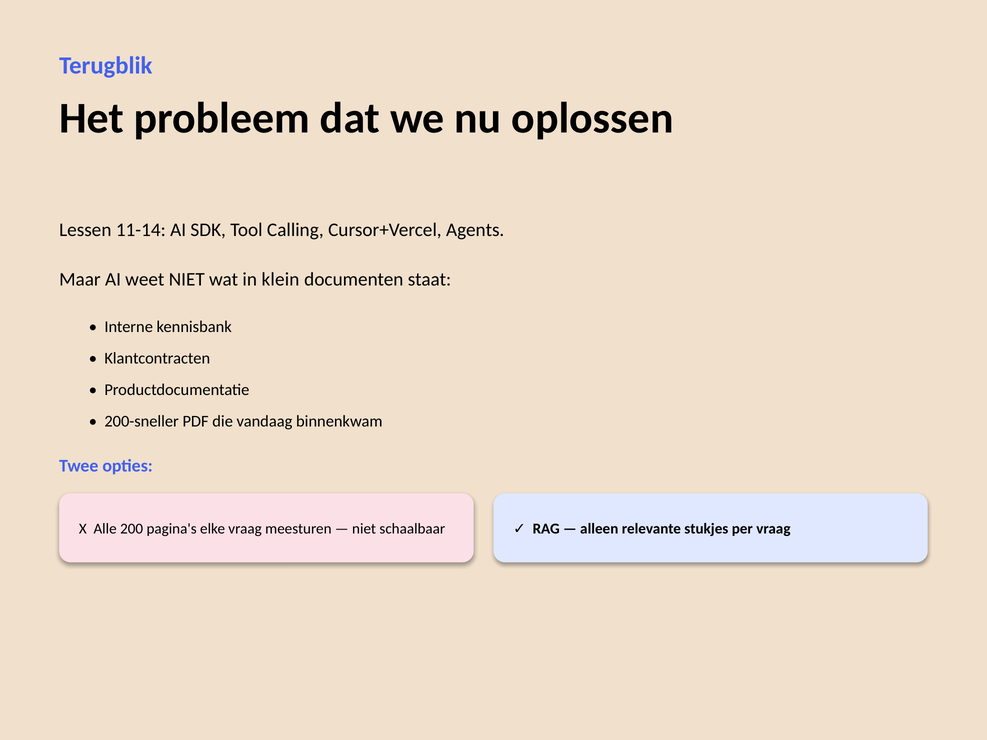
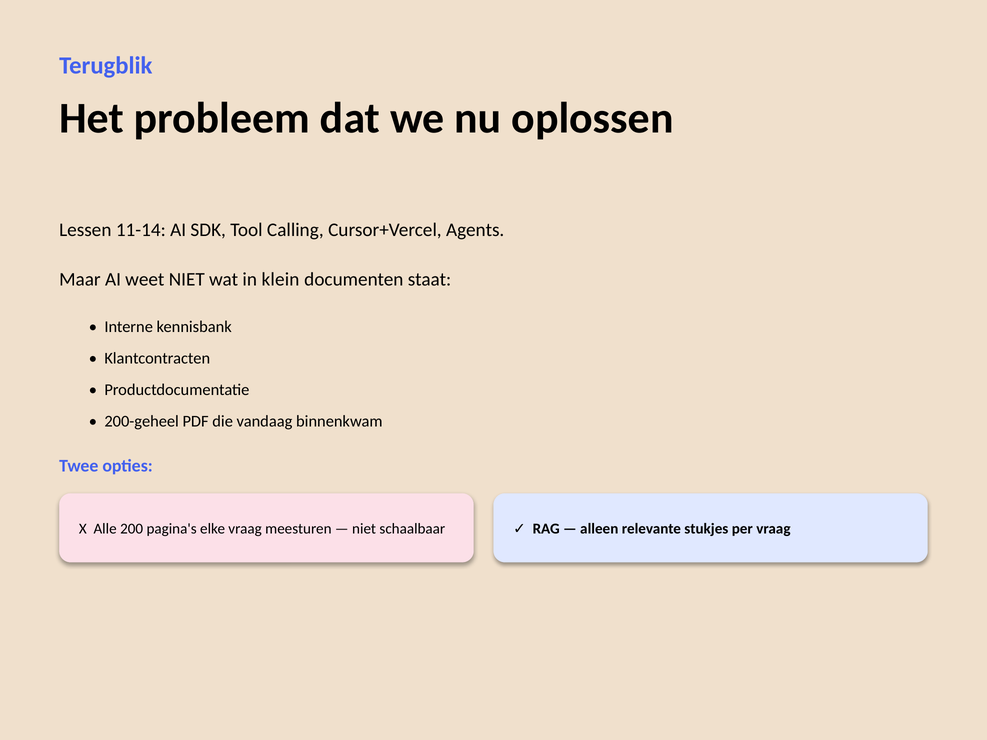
200-sneller: 200-sneller -> 200-geheel (142, 422)
